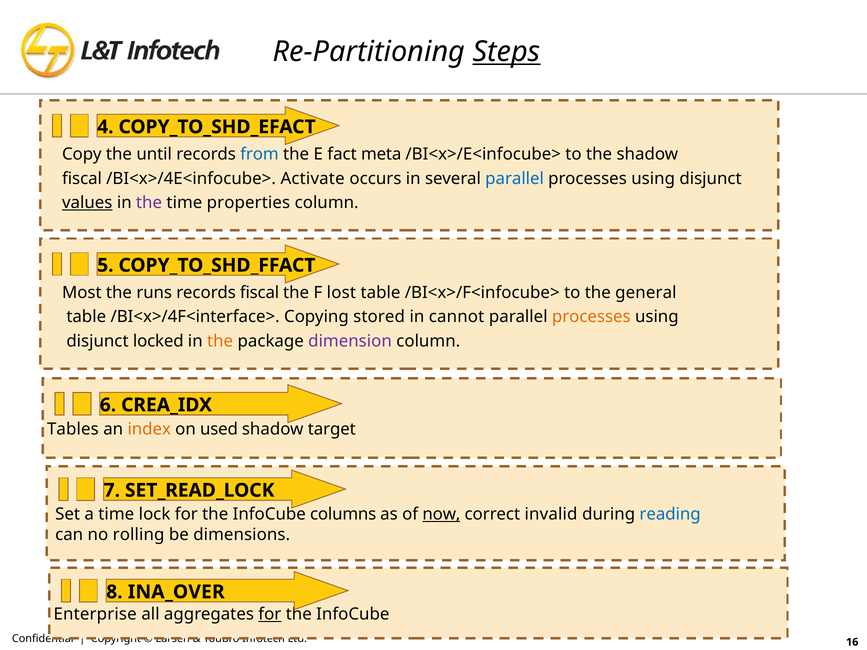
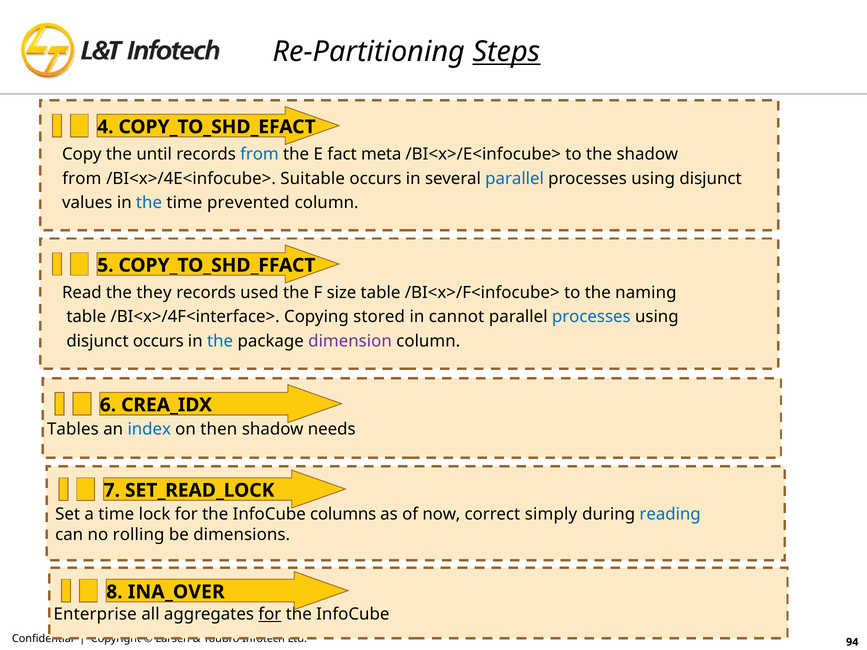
fiscal: fiscal -> from (82, 179)
Activate: Activate -> Suitable (313, 179)
values underline: present -> none (87, 203)
the colour: purple -> blue (149, 203)
properties: properties -> prevented (248, 203)
Most: Most -> Read (82, 293)
runs: runs -> they (154, 293)
records fiscal: fiscal -> used (259, 293)
lost: lost -> size (341, 293)
general: general -> naming (646, 293)
processes colour: orange -> blue (591, 317)
disjunct locked: locked -> occurs (158, 341)
the colour: orange -> blue (220, 341)
index colour: orange -> blue (149, 430)
used: used -> then (219, 430)
target: target -> needs (332, 430)
now underline: present -> none (441, 515)
invalid: invalid -> simply (551, 515)
16: 16 -> 94 (852, 642)
